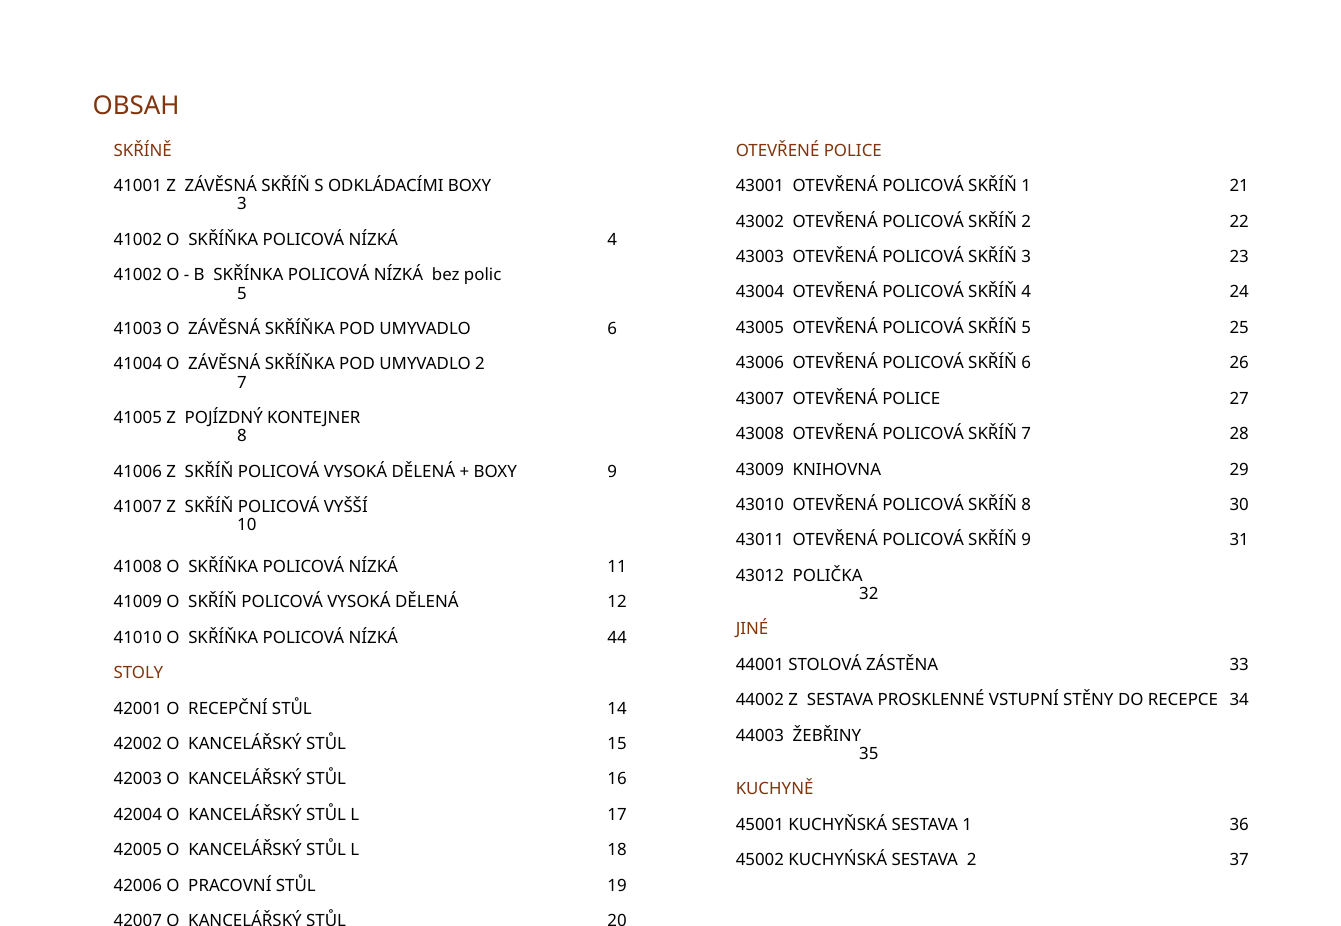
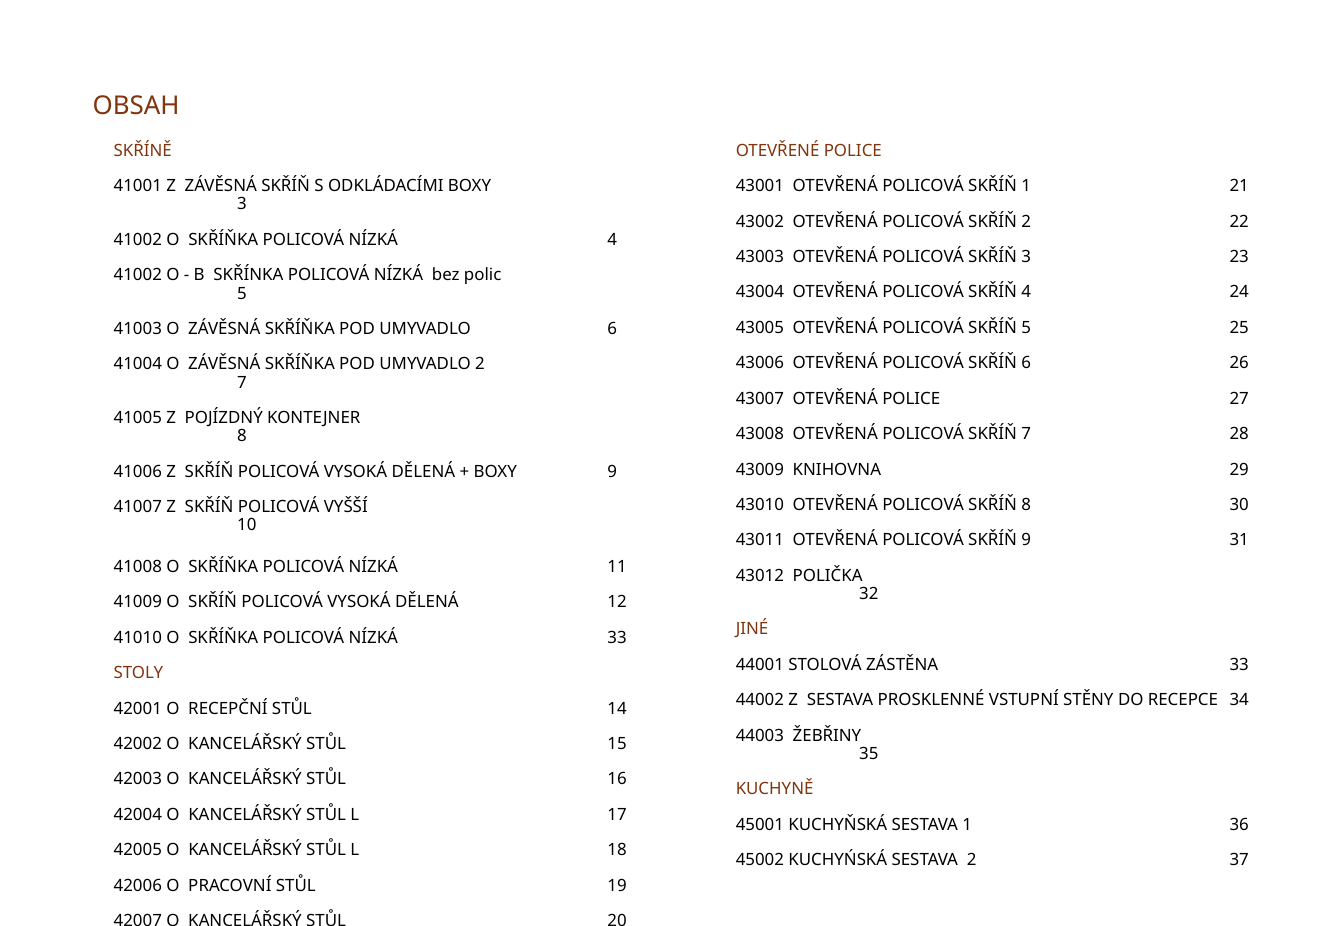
NÍZKÁ 44: 44 -> 33 (617, 638)
